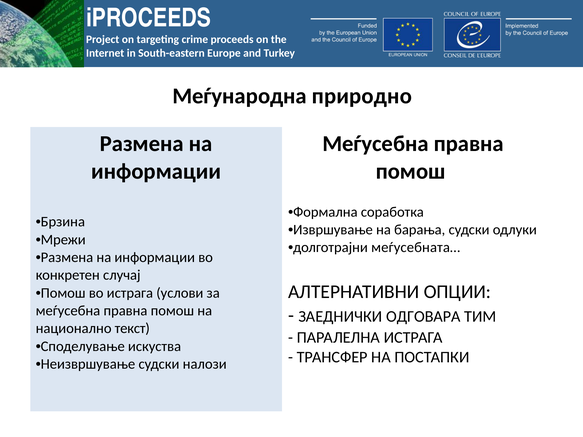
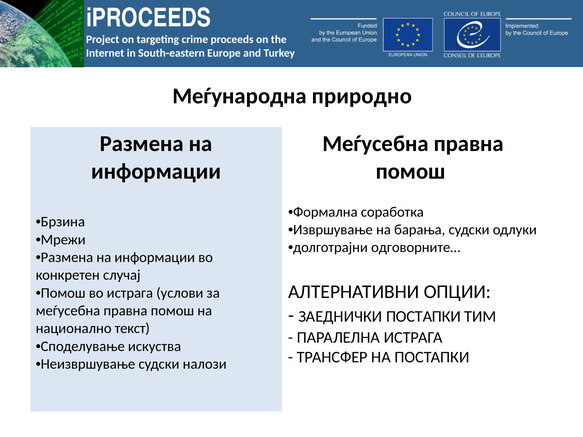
меѓусебната…: меѓусебната… -> одговорните… (416, 248)
ЗАЕДНИЧКИ ОДГОВАРА: ОДГОВАРА -> ПОСТАПКИ (423, 317)
